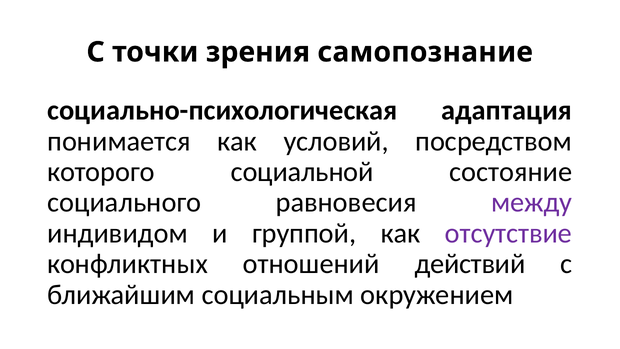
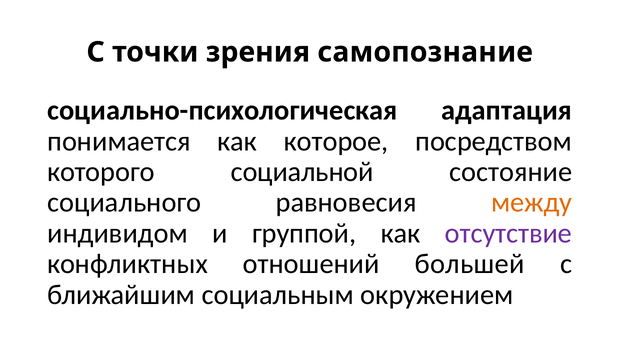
условий: условий -> которое (336, 141)
между colour: purple -> orange (532, 202)
действий: действий -> большей (470, 264)
